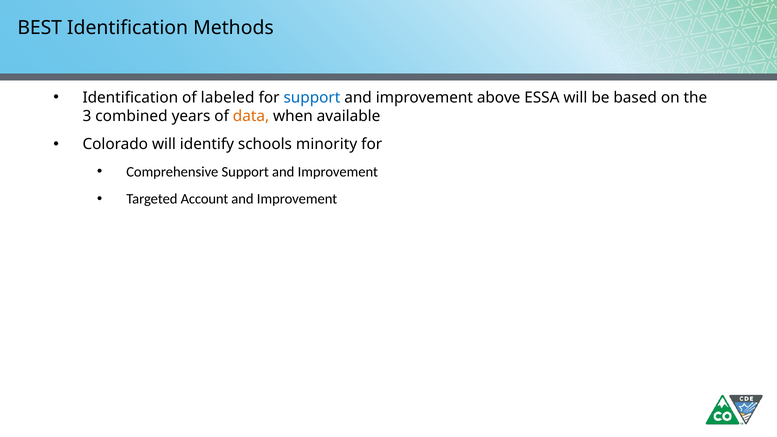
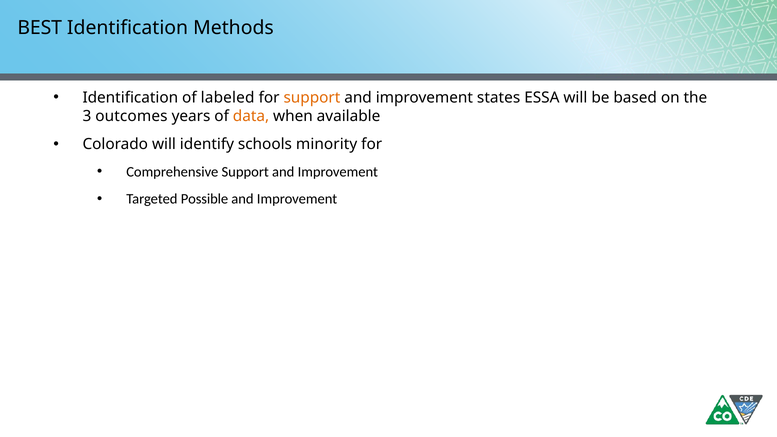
support colour: blue -> orange (312, 98)
above: above -> states (499, 98)
combined: combined -> outcomes (131, 116)
Account: Account -> Possible (204, 199)
